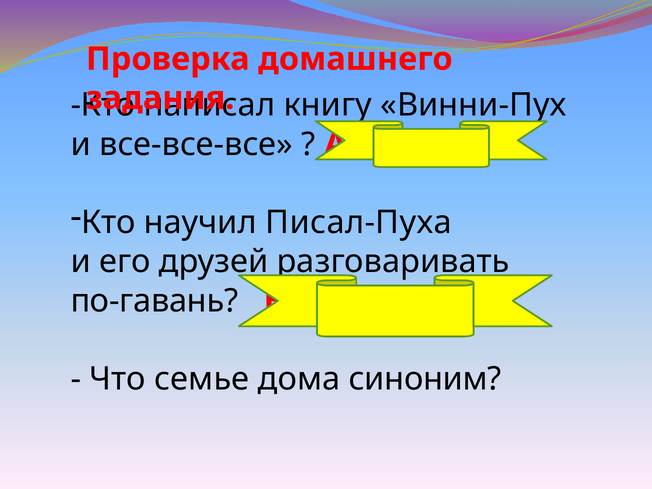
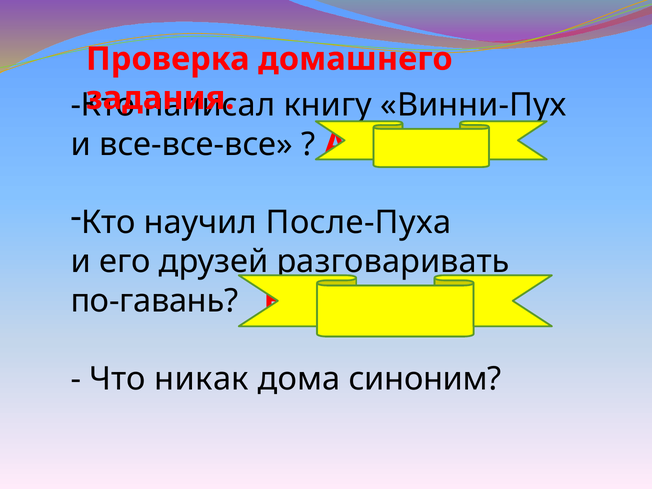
Писал-Пуха: Писал-Пуха -> После-Пуха (359, 223)
семье: семье -> никак (202, 379)
